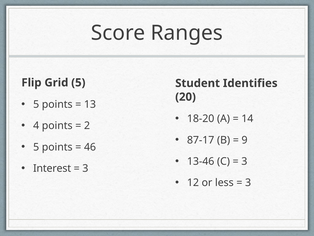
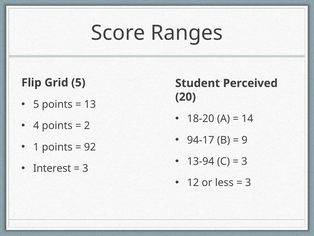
Identifies: Identifies -> Perceived (250, 83)
87-17: 87-17 -> 94-17 (201, 140)
5: 5 -> 1 (36, 147)
46: 46 -> 92 (90, 147)
13-46: 13-46 -> 13-94 (201, 161)
